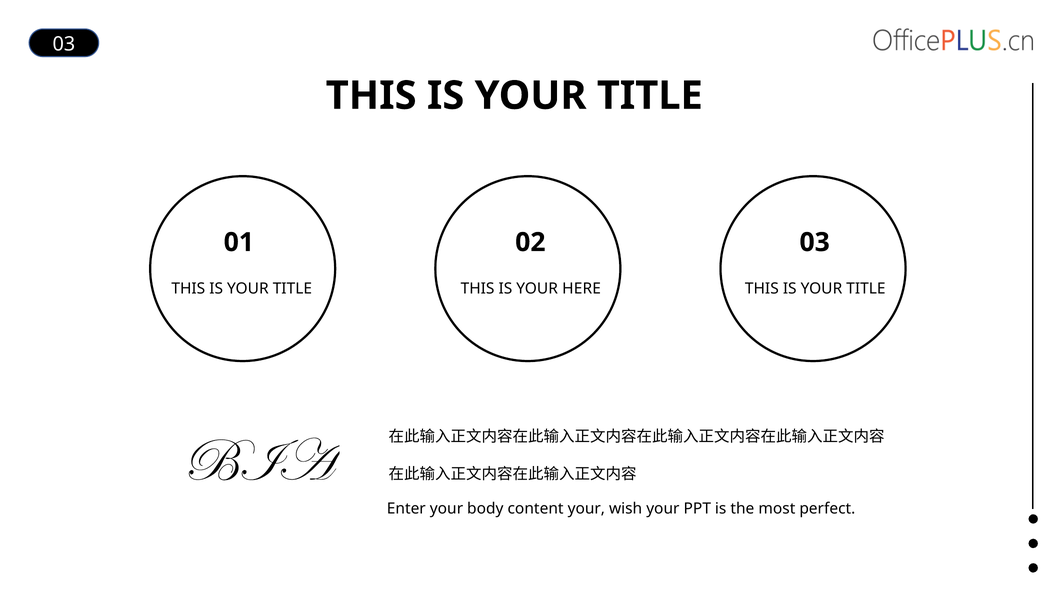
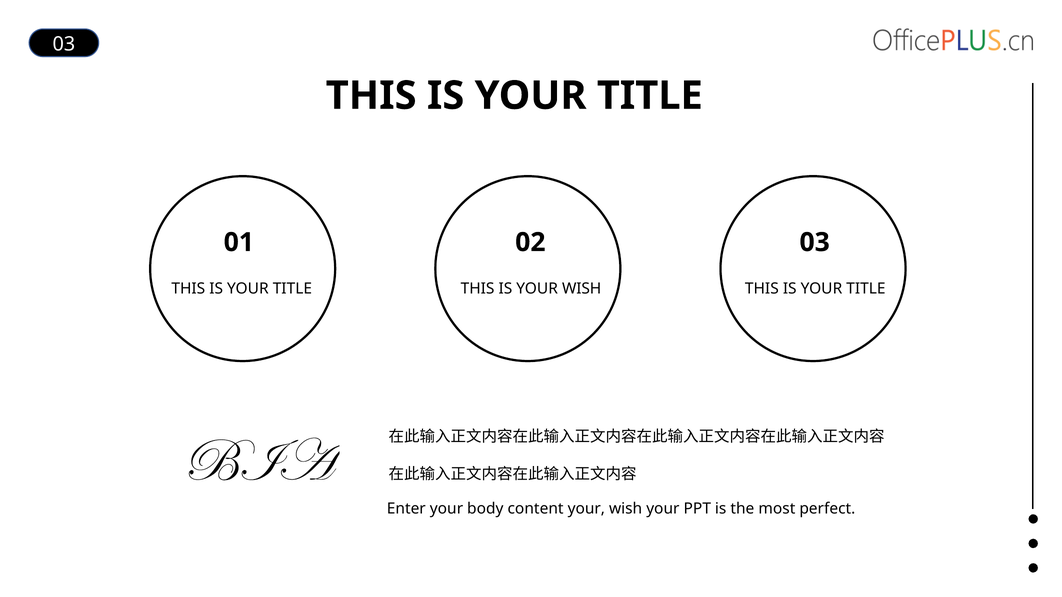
IS YOUR HERE: HERE -> WISH (582, 289)
